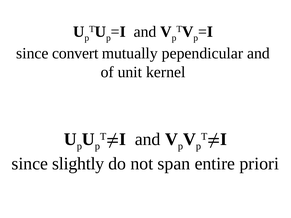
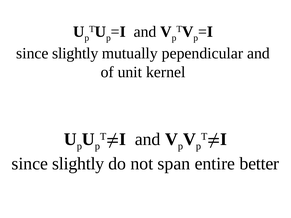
convert: convert -> slightly (75, 53)
priori: priori -> better (259, 164)
